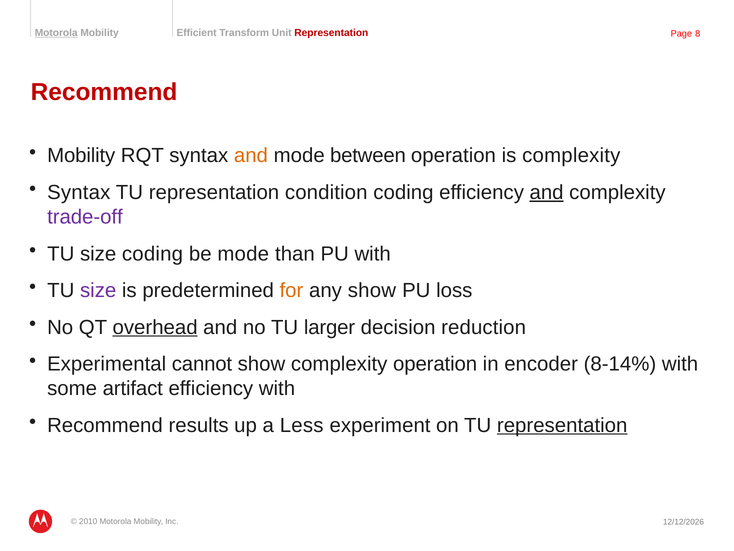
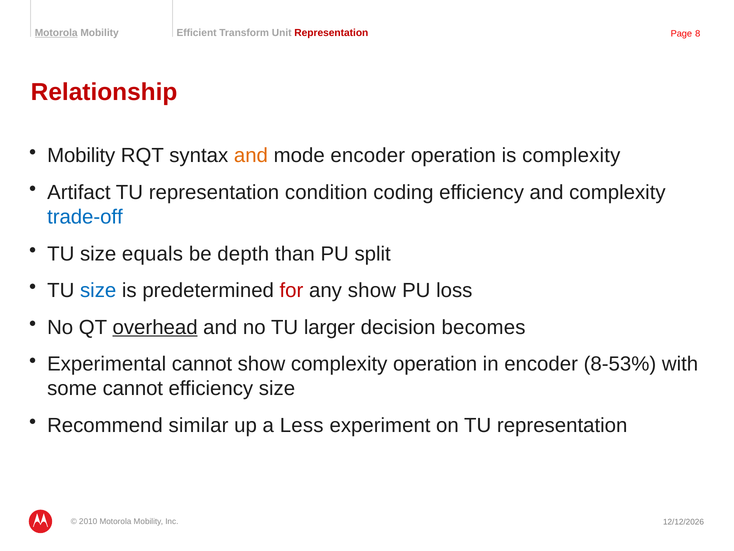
Recommend: Recommend -> Relationship (104, 92)
mode between: between -> encoder (368, 156)
Syntax: Syntax -> Artifact (79, 192)
and underline: present -> none (547, 192)
trade-off colour: purple -> blue (85, 217)
size coding: coding -> equals (152, 254)
be mode: mode -> depth (243, 254)
PU with: with -> split (373, 254)
size colour: purple -> blue (98, 290)
for colour: orange -> red (291, 290)
reduction: reduction -> becomes (484, 327)
8-14%: 8-14% -> 8-53% (620, 364)
some artifact: artifact -> cannot (133, 388)
efficiency with: with -> size (277, 388)
results: results -> similar (198, 425)
representation underline: present -> none (562, 425)
